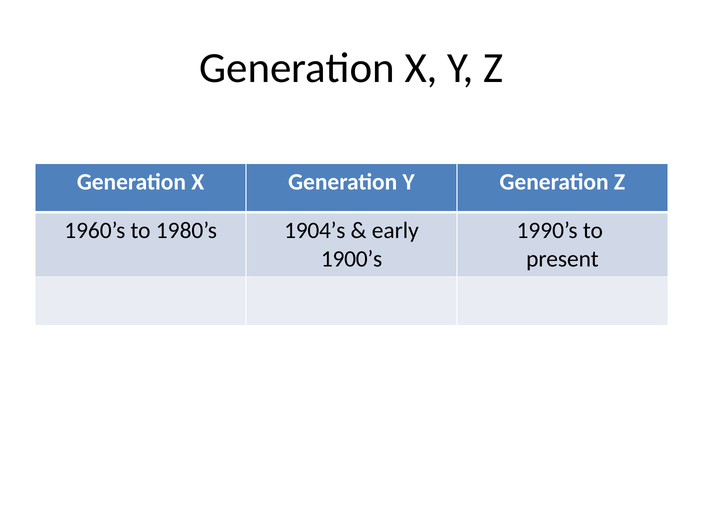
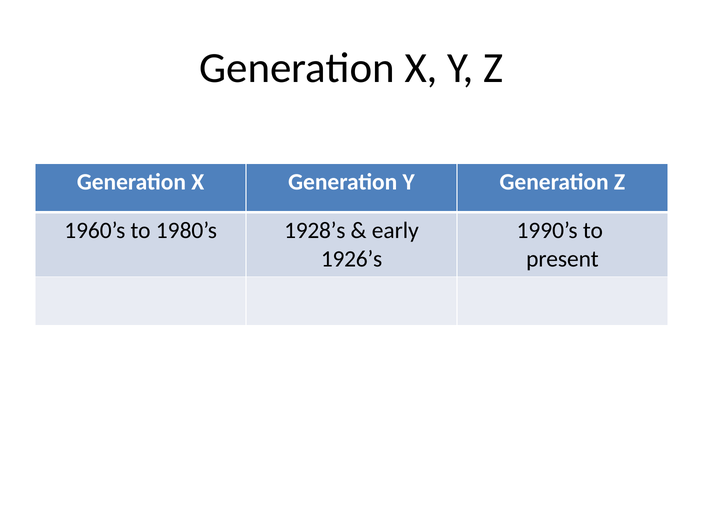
1904’s: 1904’s -> 1928’s (315, 230)
1900’s: 1900’s -> 1926’s (352, 259)
